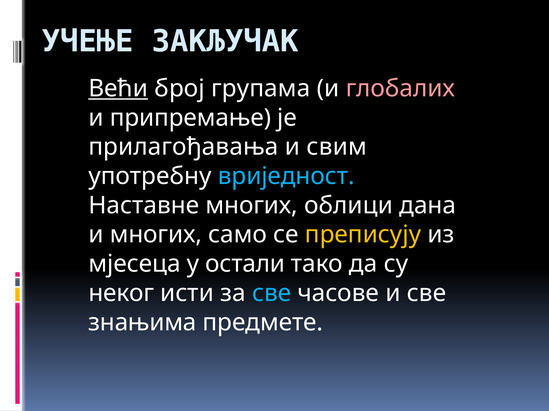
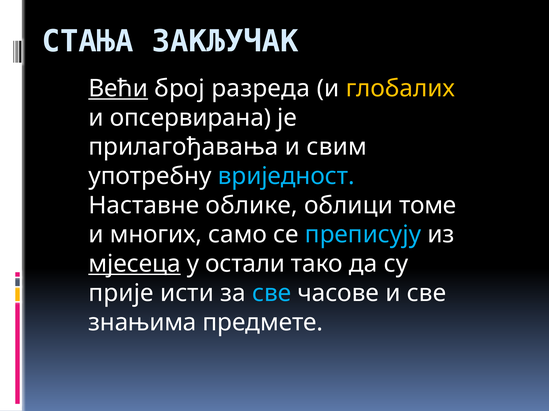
УЧЕЊЕ: УЧЕЊЕ -> СТАЊА (88, 41)
групама: групама -> разреда (261, 89)
глобалих colour: pink -> yellow (400, 89)
припремање: припремање -> опсервирана (190, 118)
Наставне многих: многих -> облике (252, 206)
дана: дана -> томе (428, 206)
преписују colour: yellow -> light blue (363, 235)
мјесеца underline: none -> present (135, 264)
неког: неког -> прије (121, 294)
